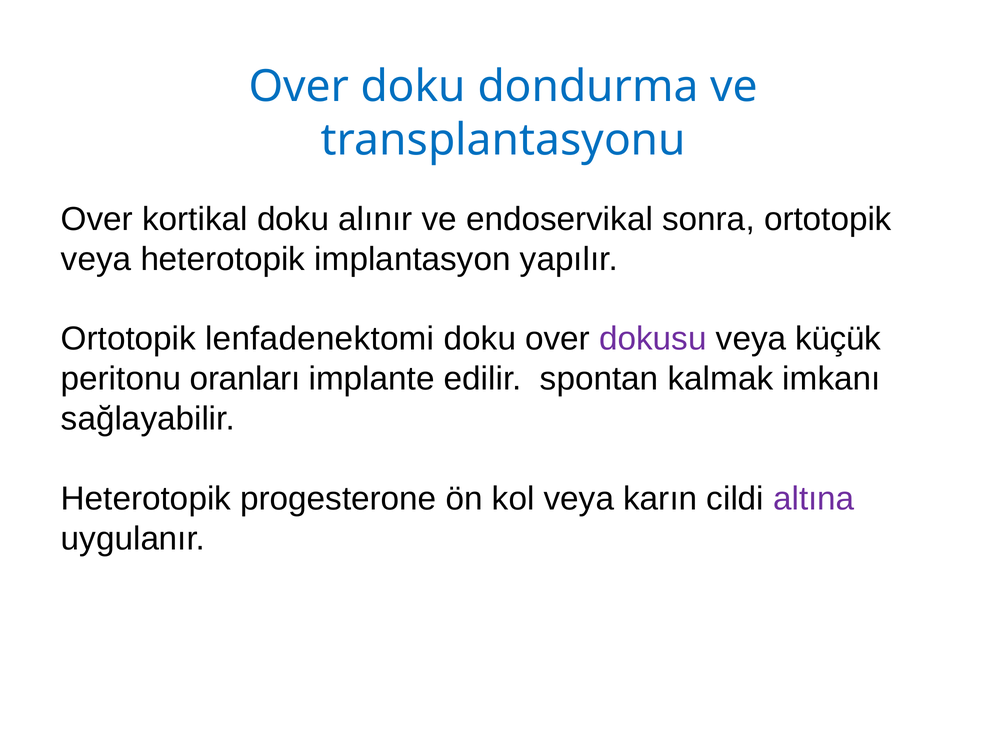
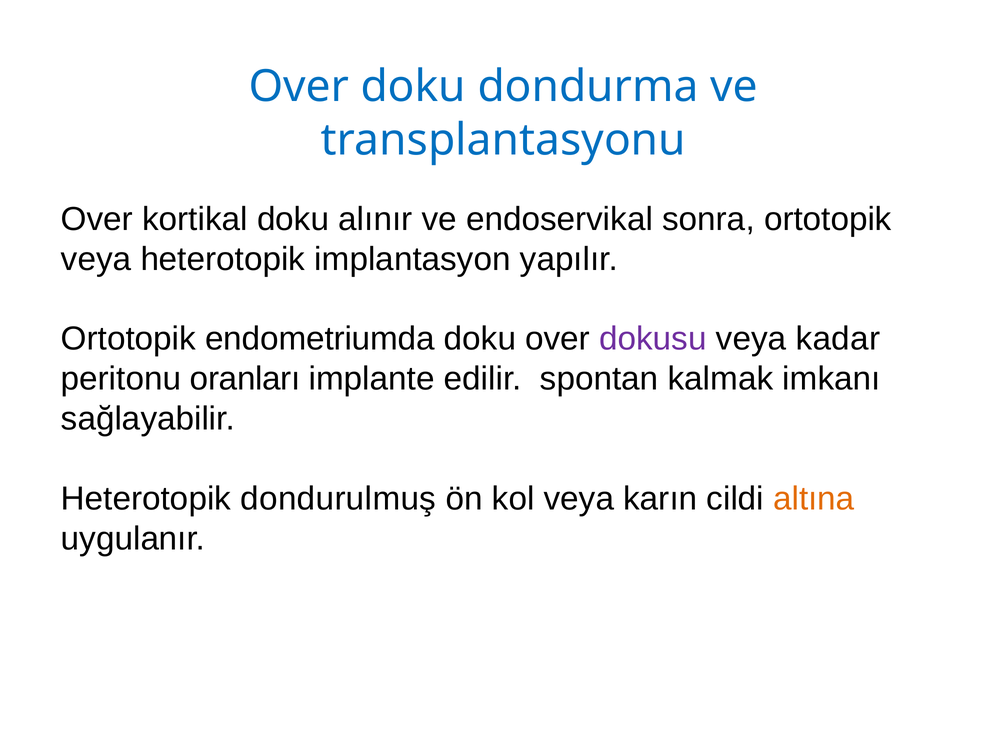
lenfadenektomi: lenfadenektomi -> endometriumda (320, 339)
küçük: küçük -> kadar (838, 339)
progesterone: progesterone -> dondurulmuş (338, 499)
altına colour: purple -> orange (814, 499)
